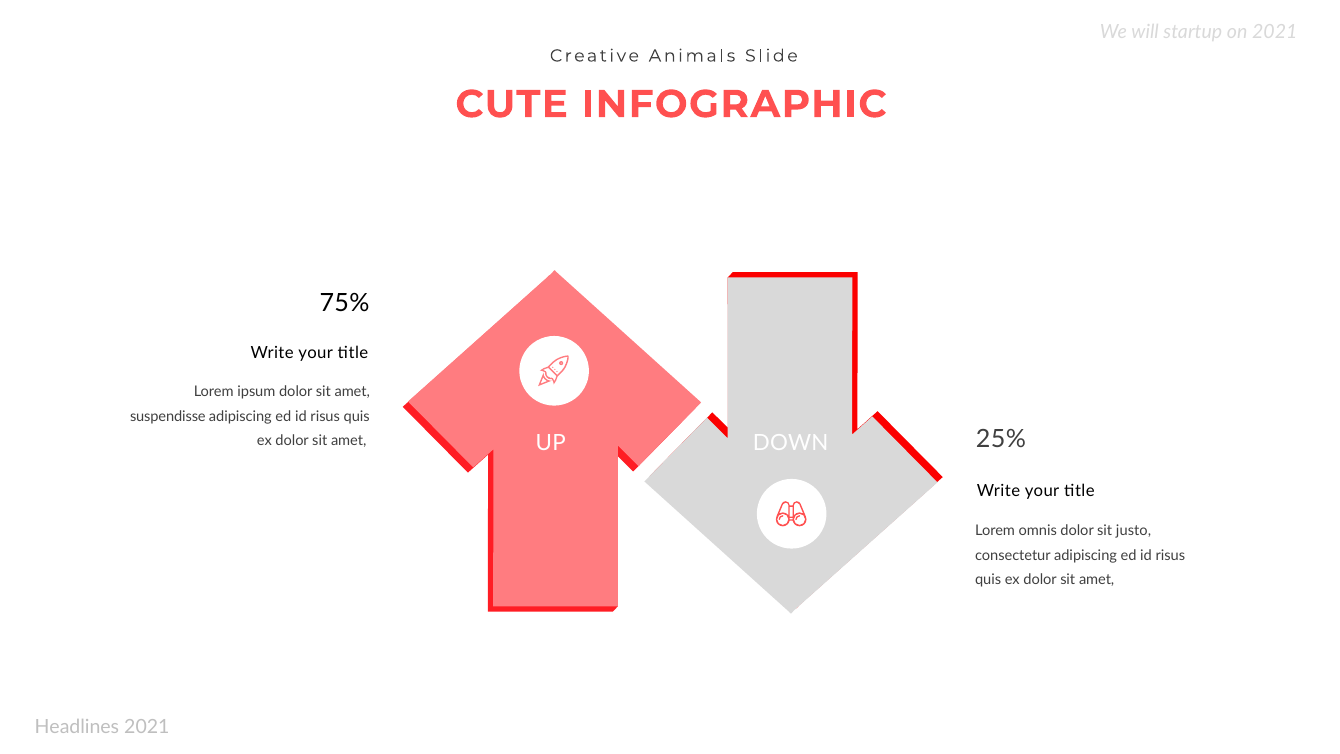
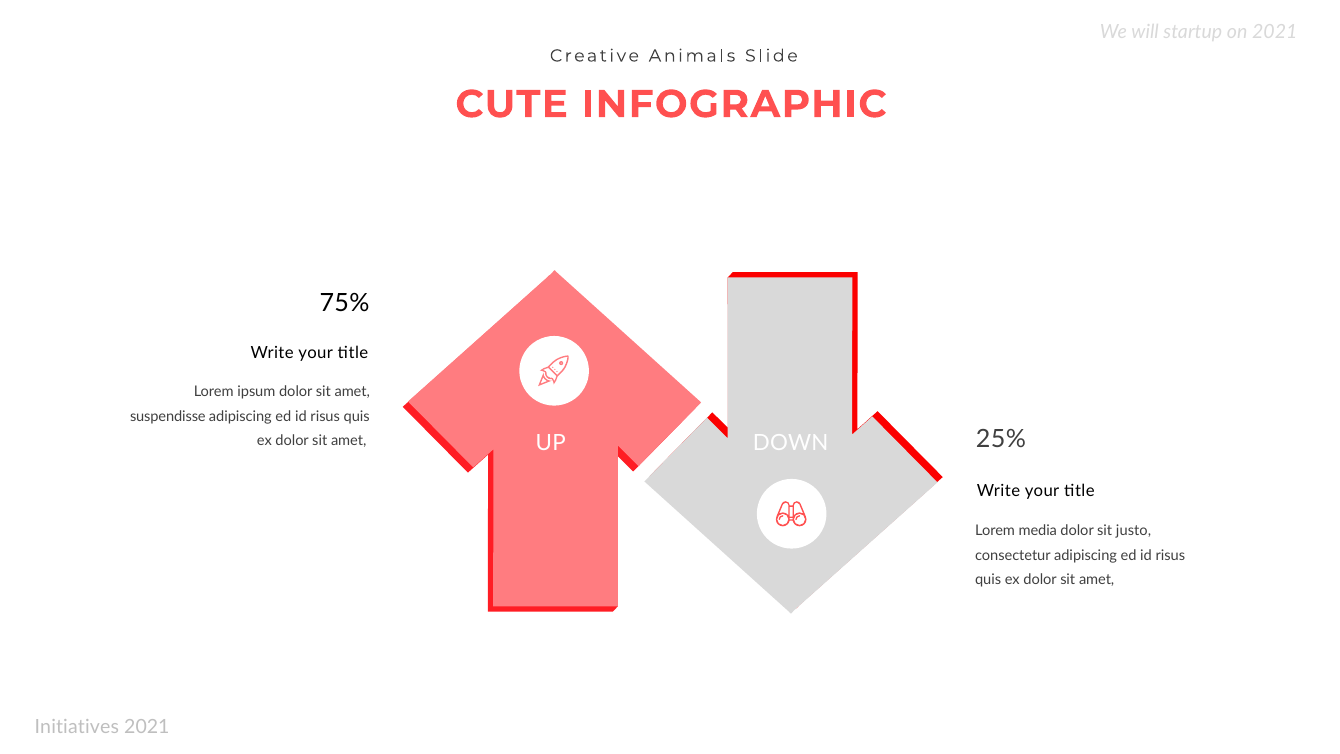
omnis: omnis -> media (1038, 530)
Headlines: Headlines -> Initiatives (77, 727)
